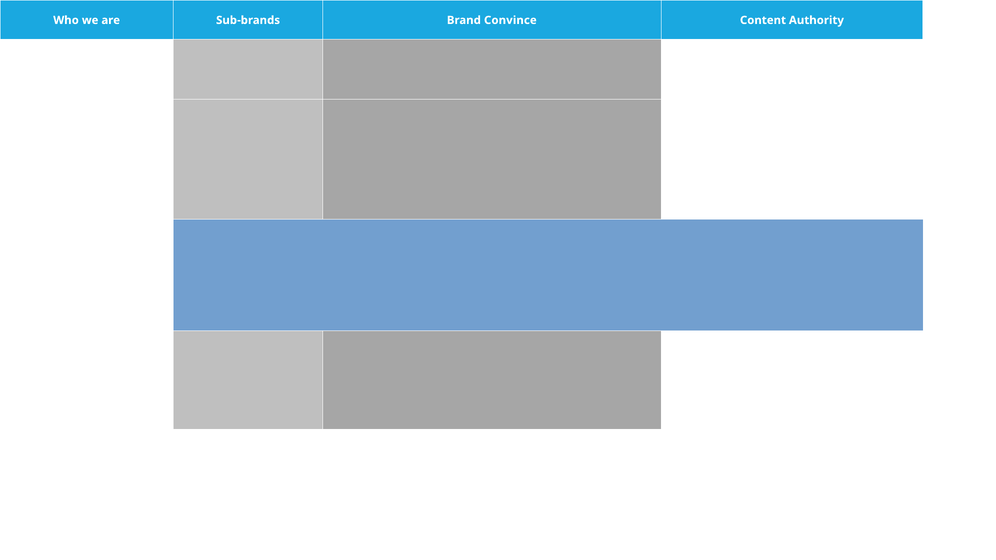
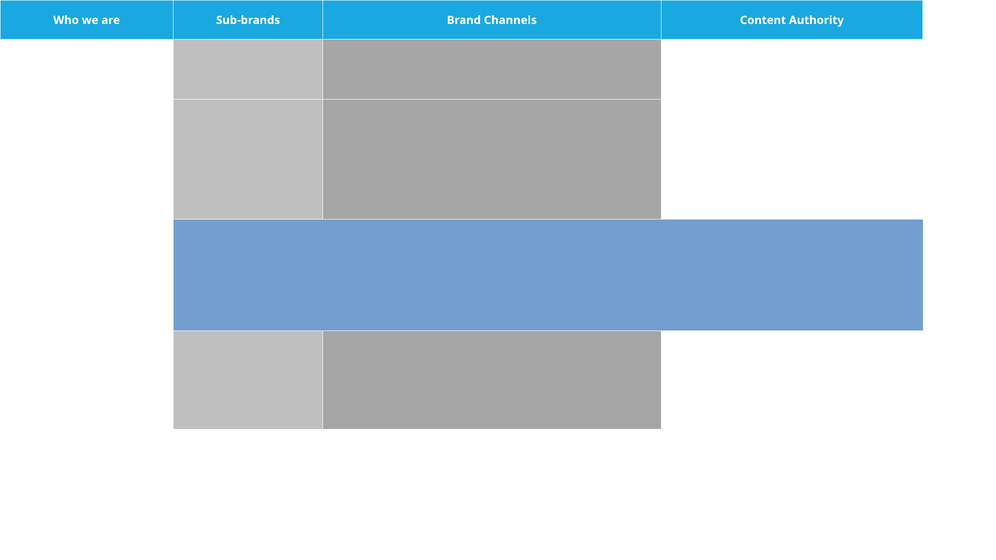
Convince: Convince -> Channels (510, 20)
